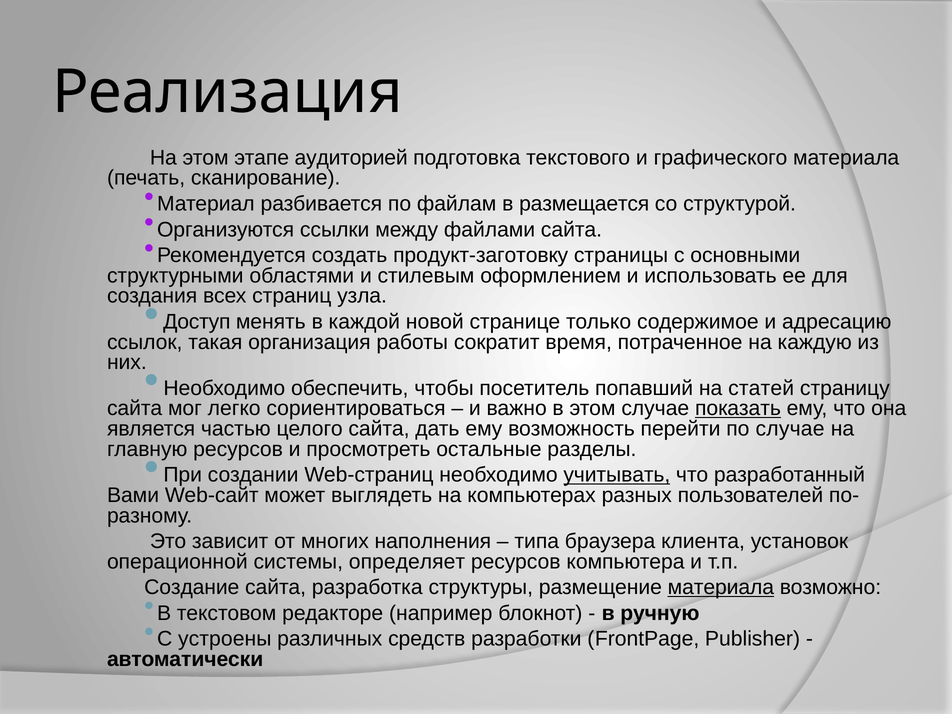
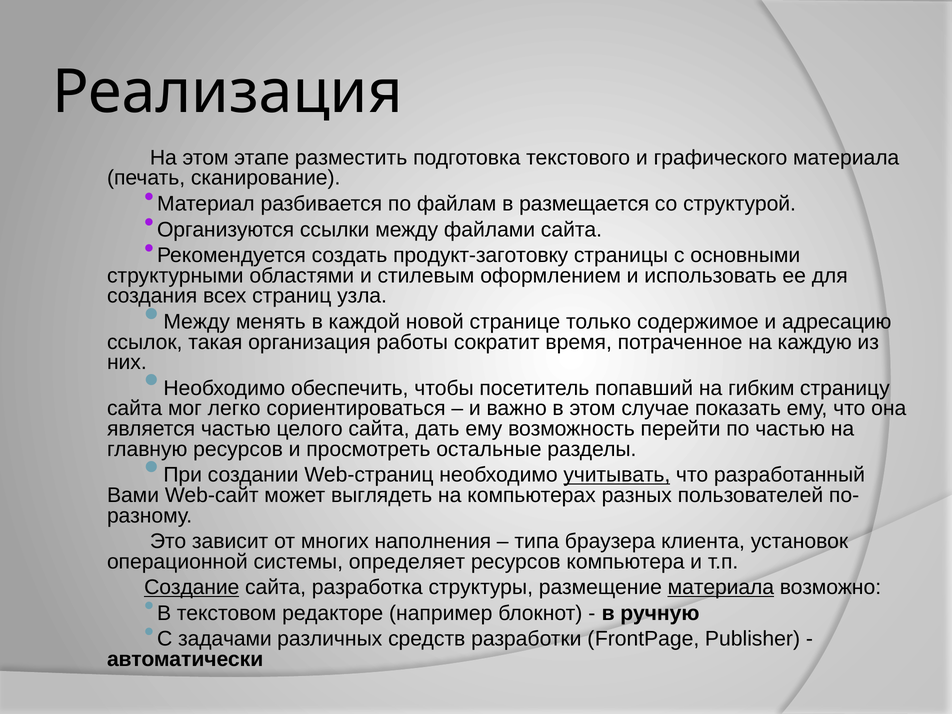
аудиторией: аудиторией -> разместить (351, 158)
Доступ: Доступ -> Между (197, 322)
статей: статей -> гибким (761, 388)
показать underline: present -> none (738, 408)
по случае: случае -> частью (790, 429)
Создание underline: none -> present (192, 587)
устроены: устроены -> задачами (225, 639)
